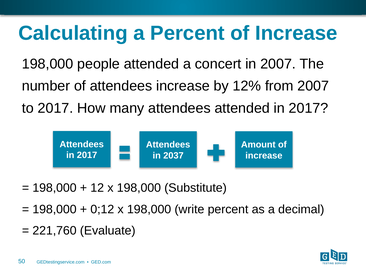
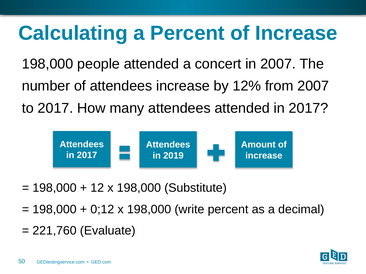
2037: 2037 -> 2019 (173, 156)
